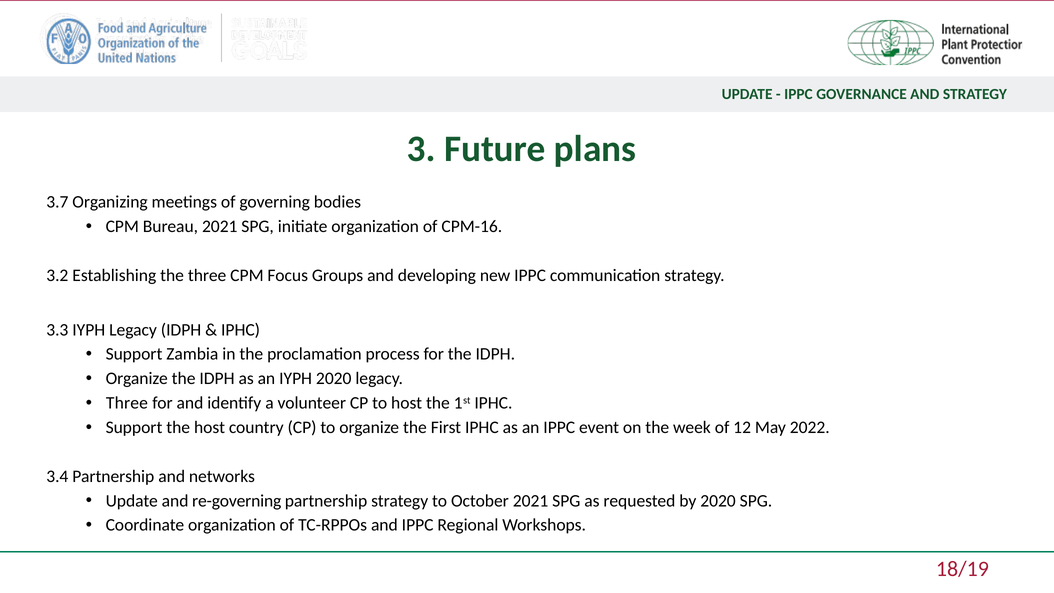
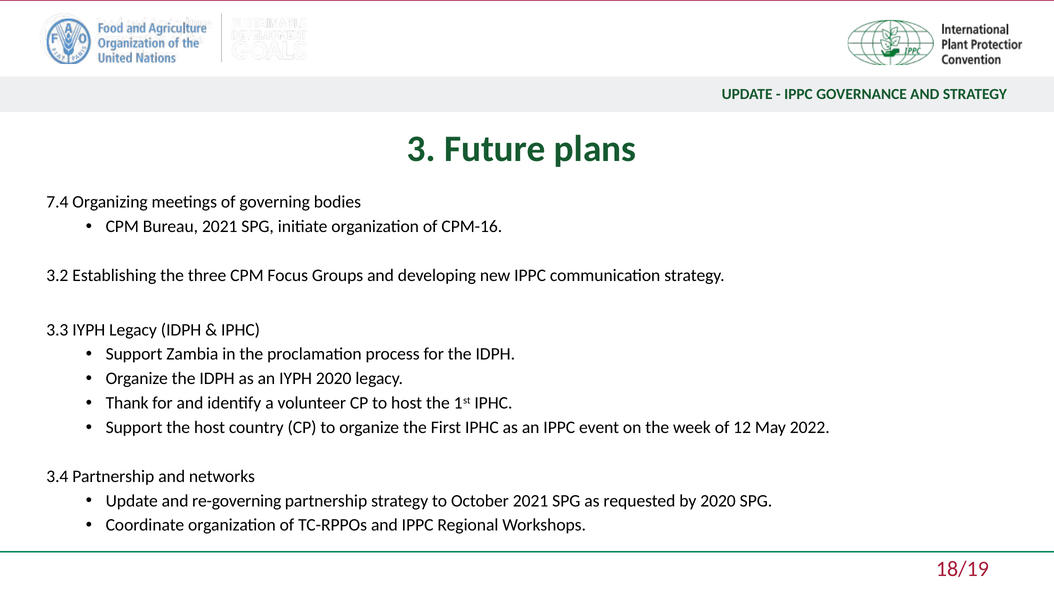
3.7: 3.7 -> 7.4 (57, 202)
Three: Three -> Thank (127, 403)
